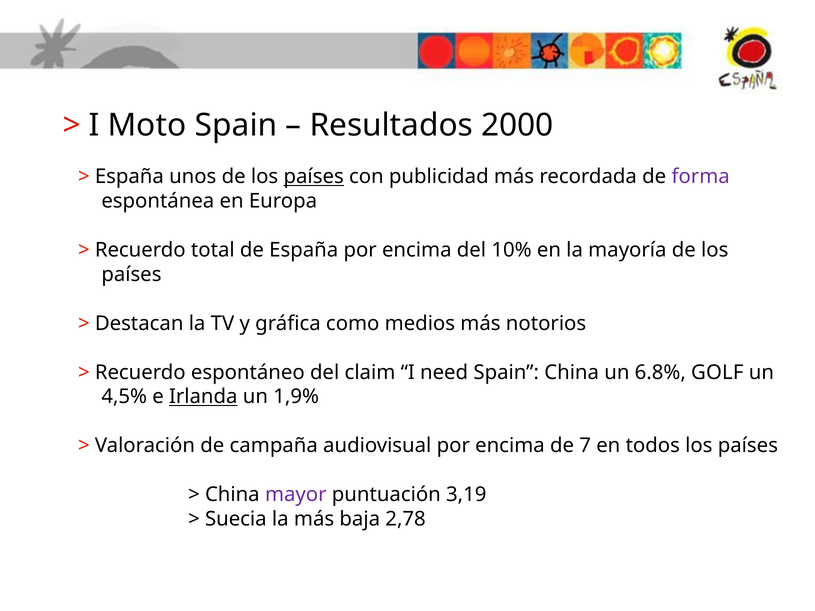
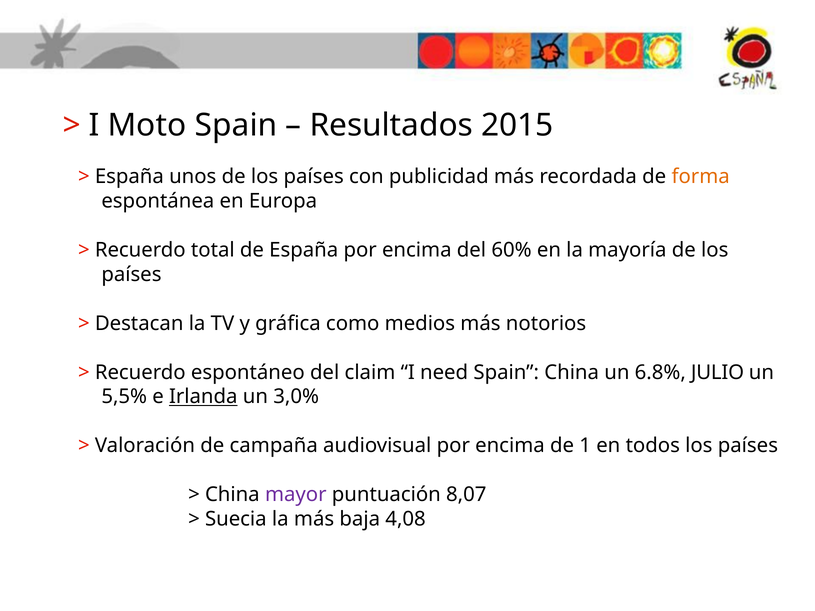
2000: 2000 -> 2015 (517, 126)
países underline: present -> none (314, 177)
forma colour: purple -> orange (701, 177)
10%: 10% -> 60% (512, 250)
GOLF: GOLF -> JULIO (717, 372)
4,5%: 4,5% -> 5,5% (124, 397)
1,9%: 1,9% -> 3,0% (296, 397)
7: 7 -> 1 (585, 446)
3,19: 3,19 -> 8,07 (466, 495)
2,78: 2,78 -> 4,08 (406, 519)
